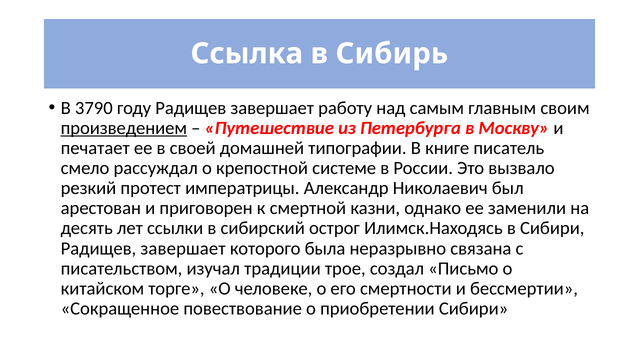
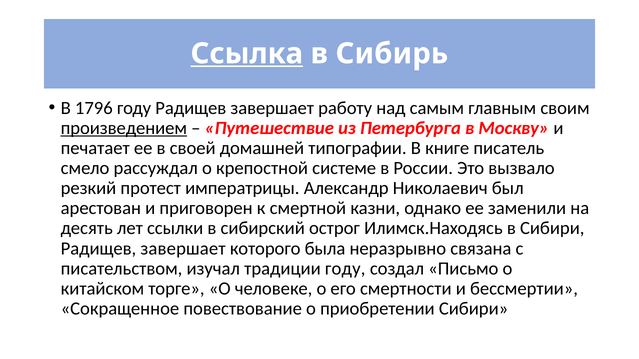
Ссылка underline: none -> present (247, 54)
3790: 3790 -> 1796 (94, 108)
традиции трое: трое -> году (345, 269)
